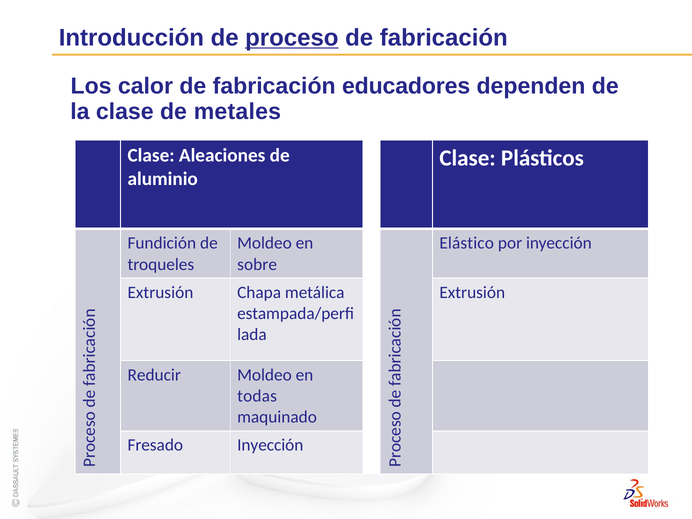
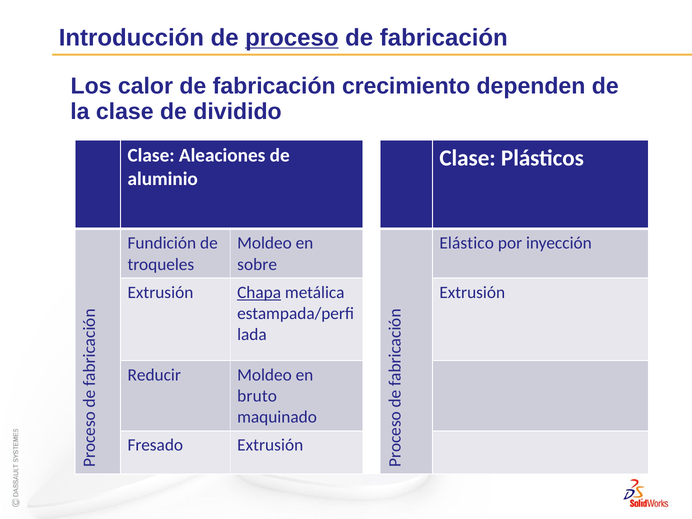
educadores: educadores -> crecimiento (406, 86)
metales: metales -> dividido (238, 112)
Chapa underline: none -> present (259, 292)
todas: todas -> bruto (257, 396)
Fresado Inyección: Inyección -> Extrusión (270, 445)
